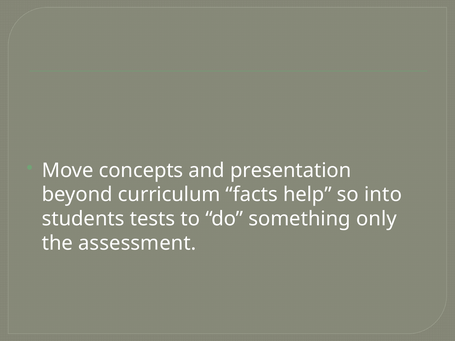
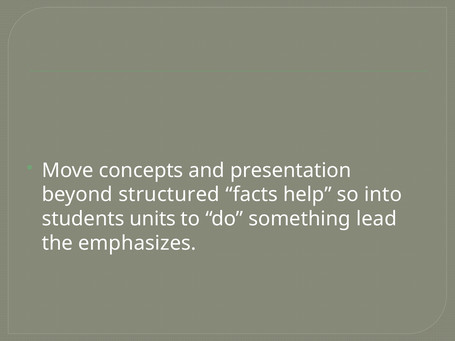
curriculum: curriculum -> structured (169, 195)
tests: tests -> units (153, 219)
only: only -> lead (376, 219)
assessment: assessment -> emphasizes (137, 243)
